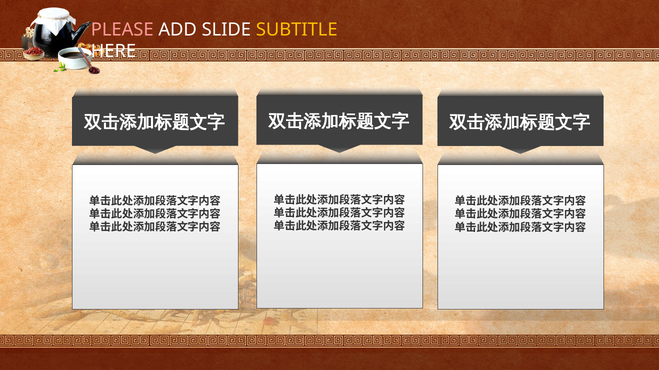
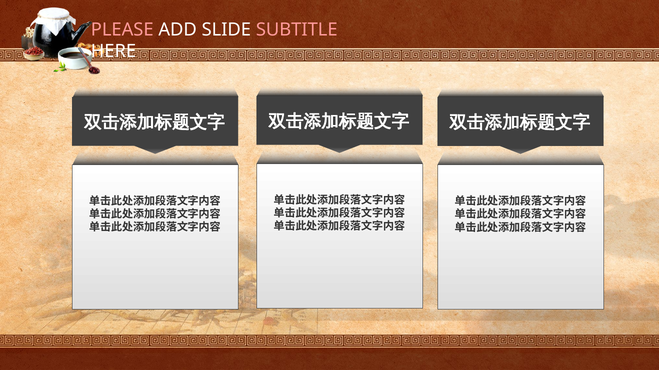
SUBTITLE colour: yellow -> pink (297, 30)
